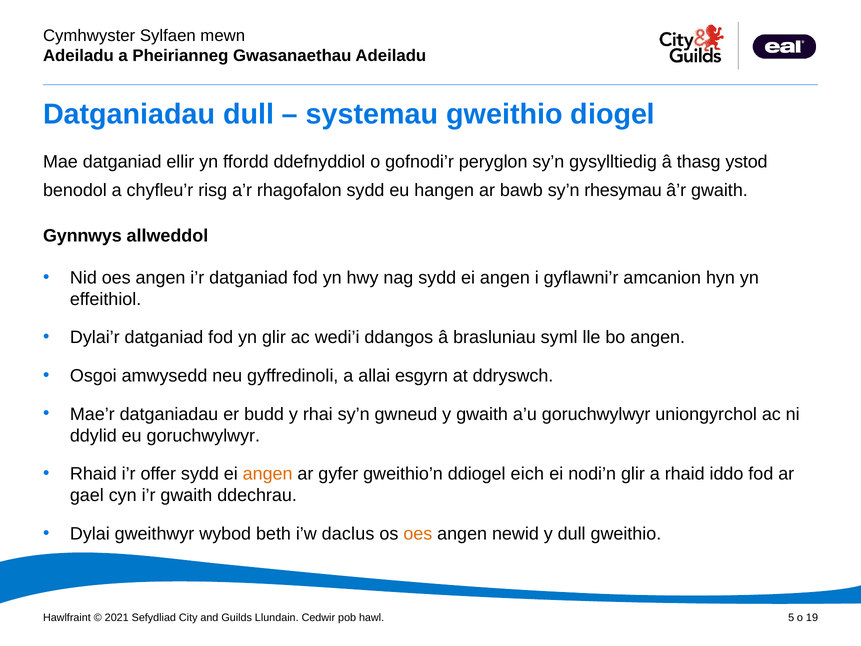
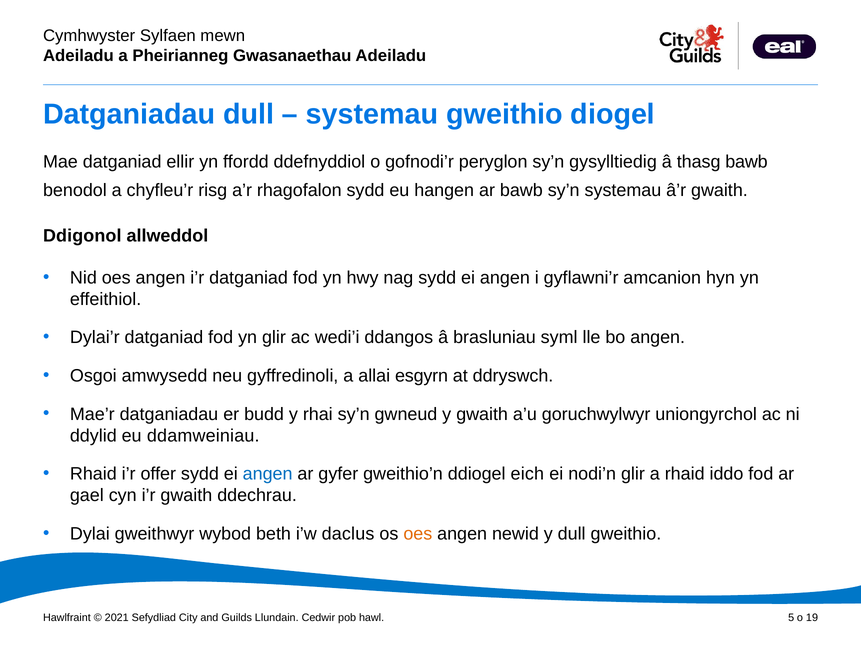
thasg ystod: ystod -> bawb (746, 162)
sy’n rhesymau: rhesymau -> systemau (623, 190)
Gynnwys: Gynnwys -> Ddigonol (82, 236)
eu goruchwylwyr: goruchwylwyr -> ddamweiniau (203, 435)
angen colour: orange -> blue (268, 474)
